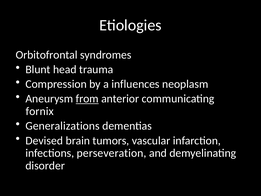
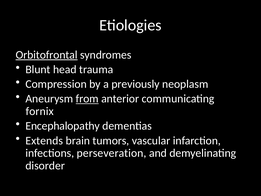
Orbitofrontal underline: none -> present (47, 55)
influences: influences -> previously (136, 84)
Generalizations: Generalizations -> Encephalopathy (63, 126)
Devised: Devised -> Extends (44, 140)
